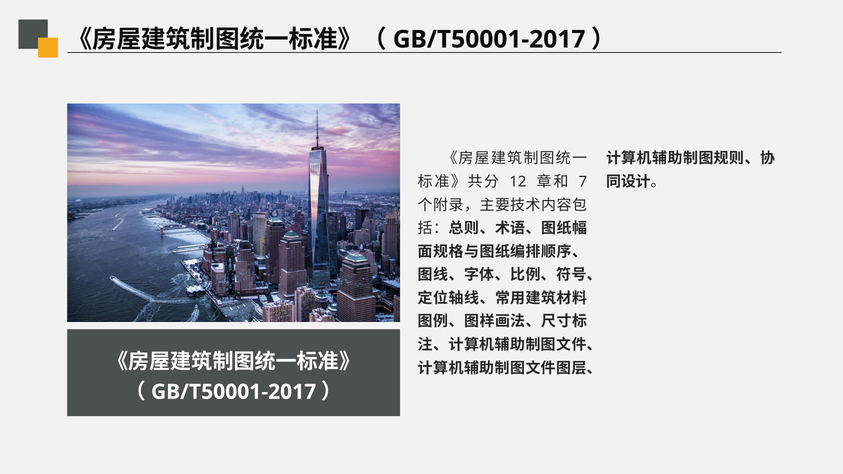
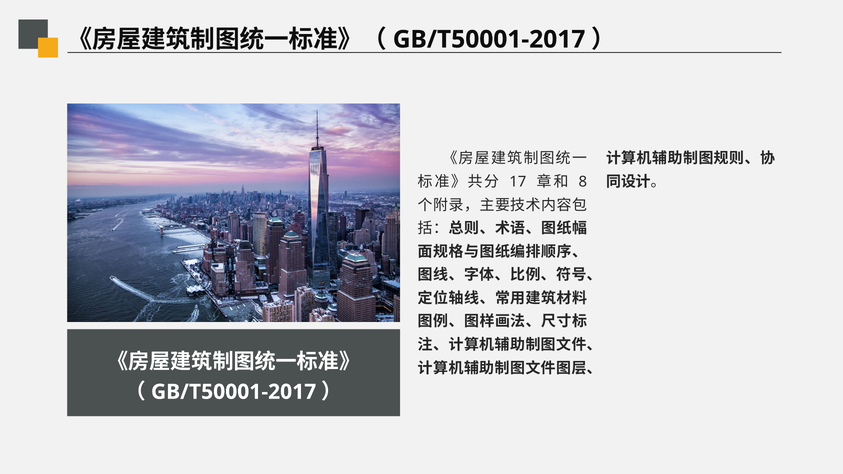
12: 12 -> 17 (518, 182)
7: 7 -> 8 (583, 182)
